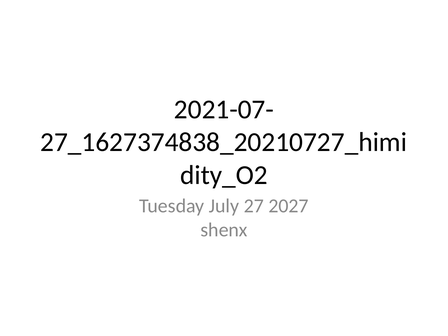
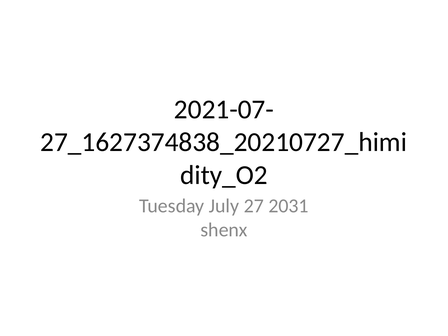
2027: 2027 -> 2031 (289, 206)
